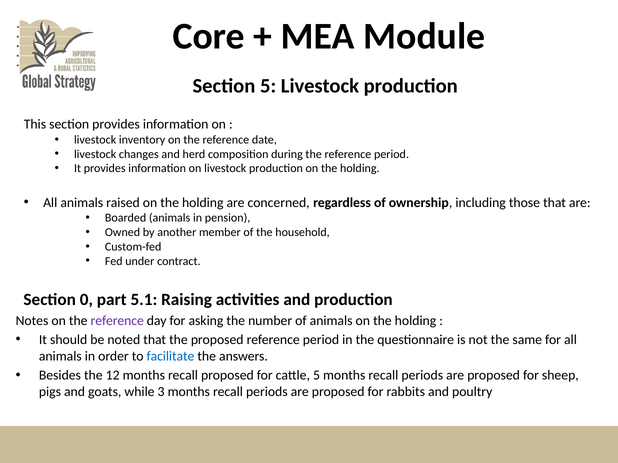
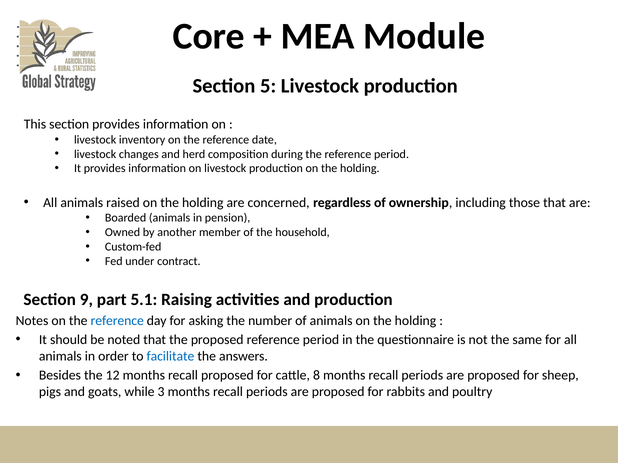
0: 0 -> 9 (86, 300)
reference colour: purple -> blue (117, 321)
cattle 5: 5 -> 8 (316, 376)
